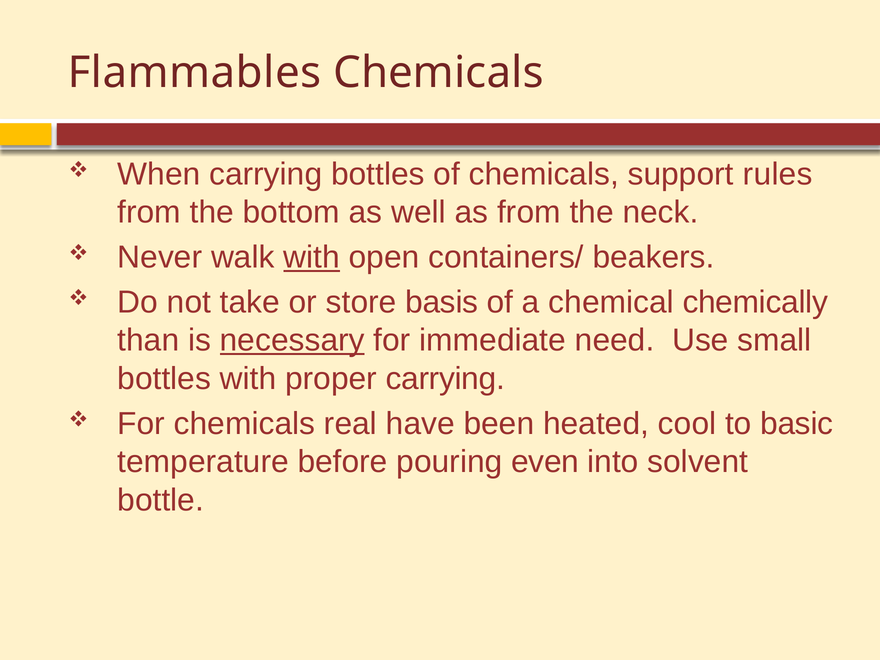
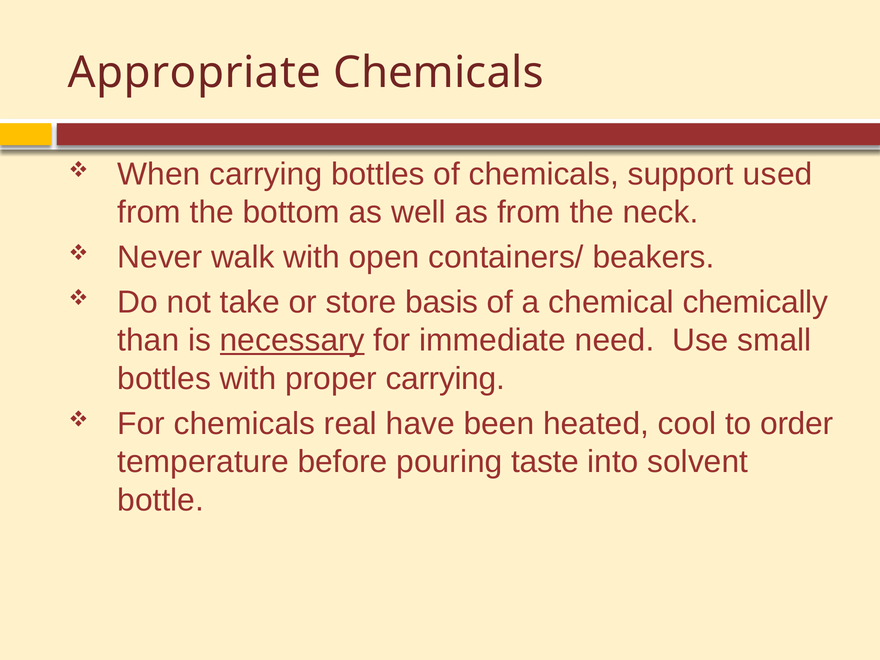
Flammables: Flammables -> Appropriate (195, 73)
rules: rules -> used (778, 174)
with underline: present -> none (312, 257)
basic: basic -> order (797, 424)
even: even -> taste (545, 462)
